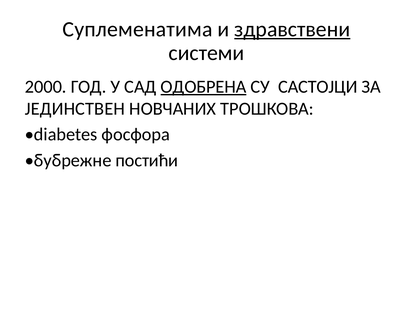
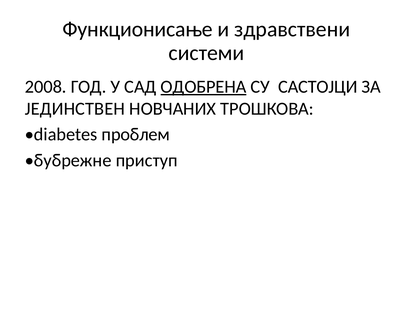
Суплеменатима: Суплеменатима -> Функционисање (138, 29)
здравствени underline: present -> none (292, 29)
2000: 2000 -> 2008 (46, 87)
фосфора: фосфора -> проблем (136, 134)
постићи: постићи -> приступ (147, 160)
